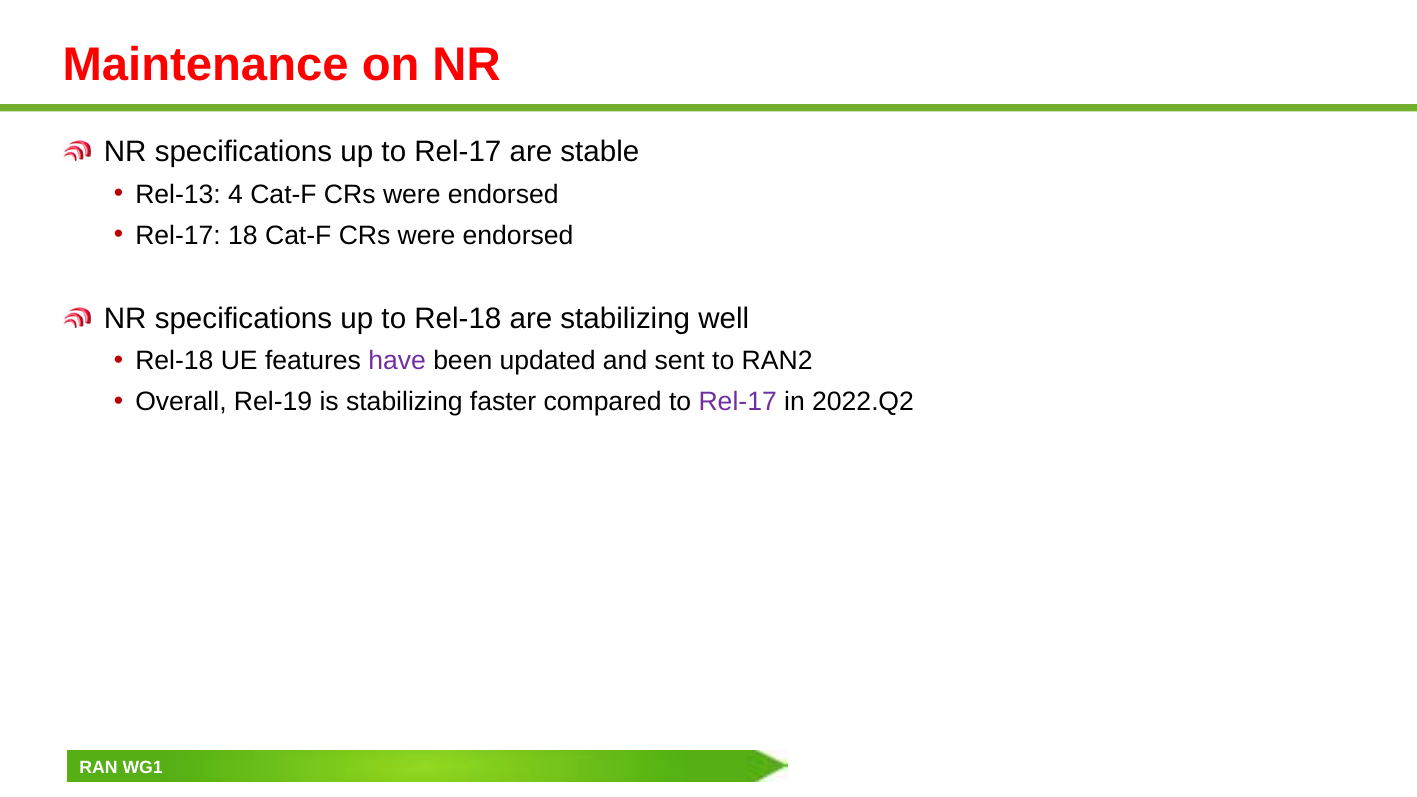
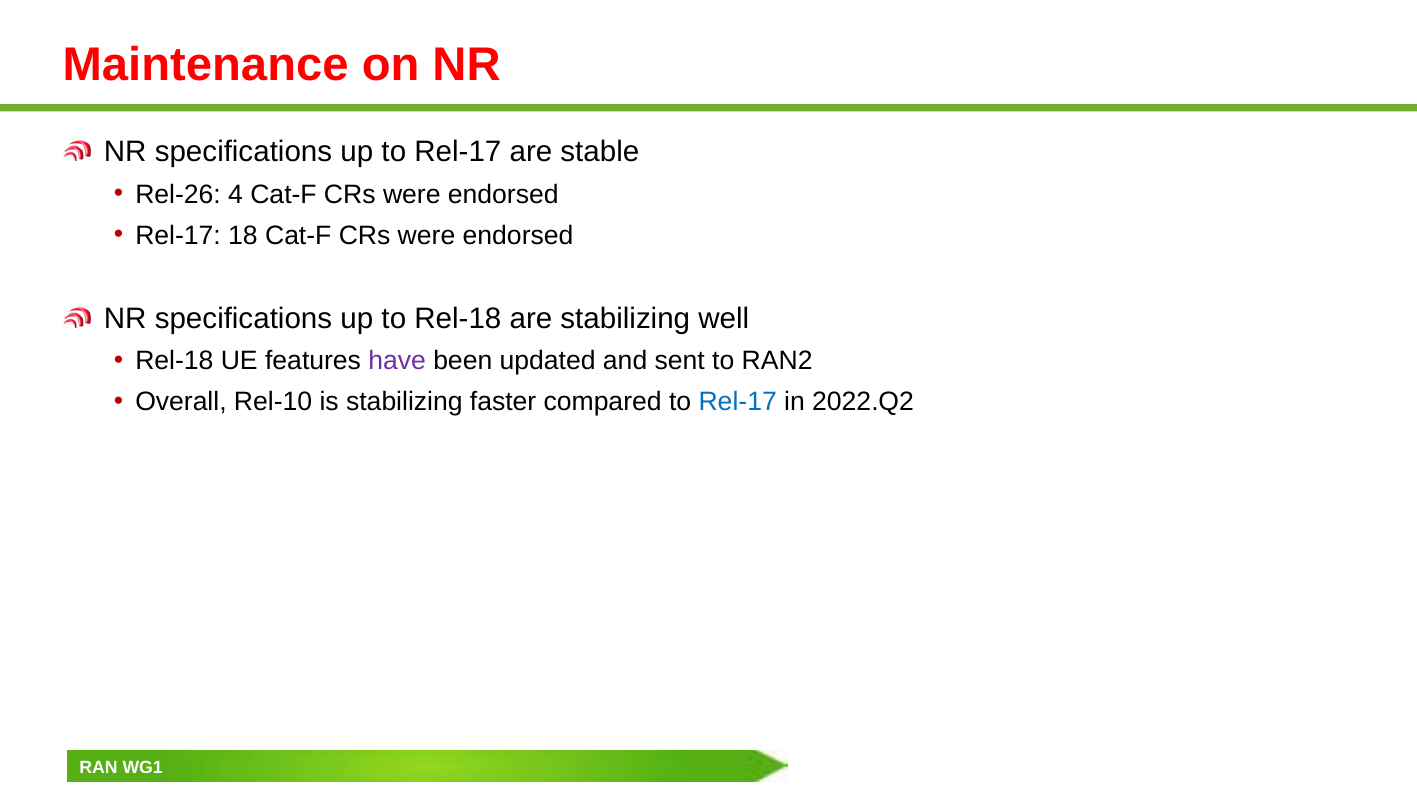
Rel-13: Rel-13 -> Rel-26 (178, 195)
Rel-19: Rel-19 -> Rel-10 (273, 402)
Rel-17 colour: purple -> blue (738, 402)
